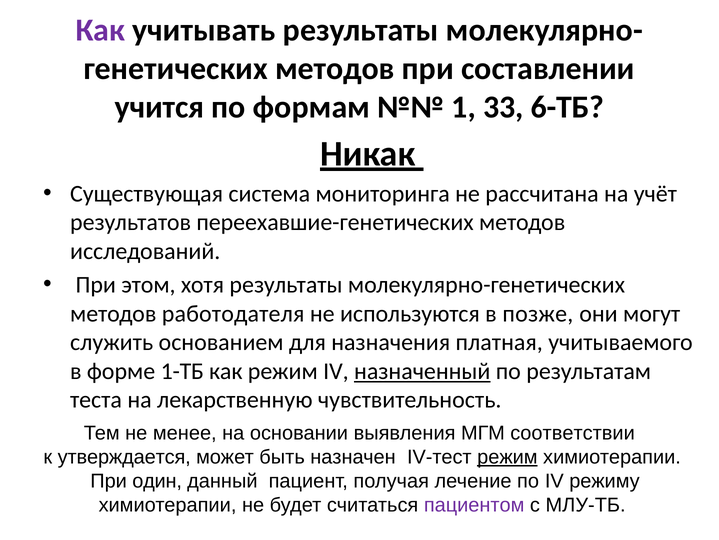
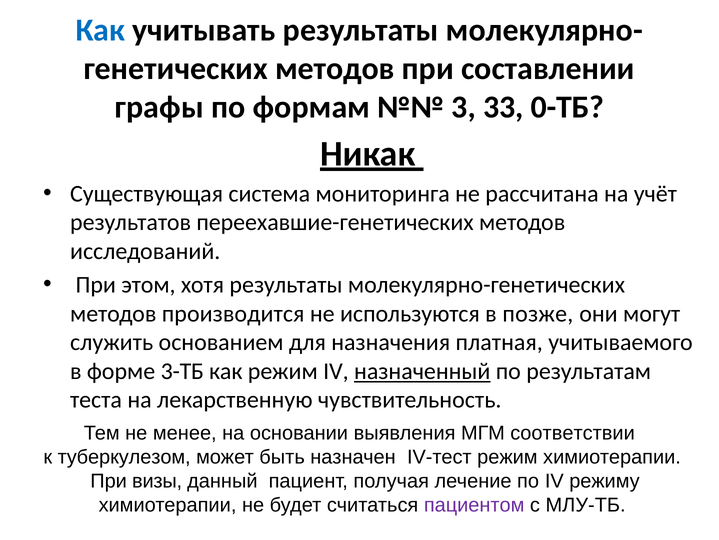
Как colour: purple -> blue (100, 30)
учится: учится -> графы (159, 107)
1: 1 -> 3 (464, 107)
6-ТБ: 6-ТБ -> 0-ТБ (568, 107)
работодателя: работодателя -> производится (233, 313)
1-ТБ: 1-ТБ -> 3-ТБ (182, 371)
утверждается: утверждается -> туберкулезом (124, 457)
режим underline: present -> none (507, 457)
один: один -> визы (157, 481)
